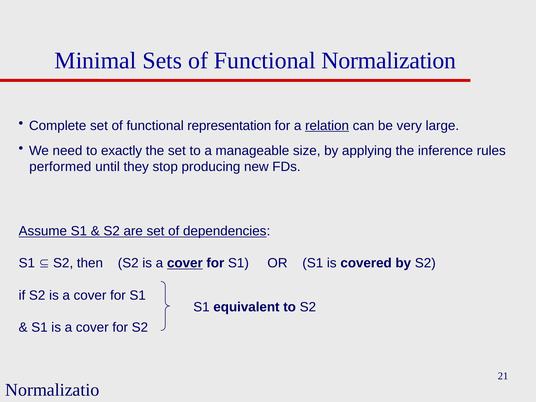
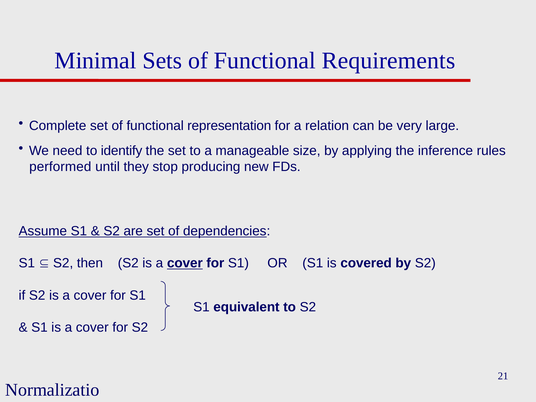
Normalization: Normalization -> Requirements (389, 61)
relation underline: present -> none (327, 126)
exactly: exactly -> identify (122, 151)
